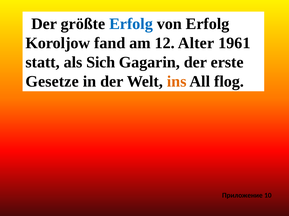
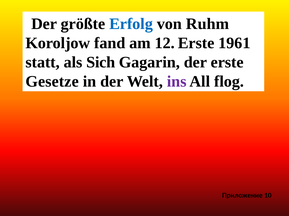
von Erfolg: Erfolg -> Ruhm (208, 24)
12 Alter: Alter -> Erste (196, 43)
ins colour: orange -> purple (177, 82)
